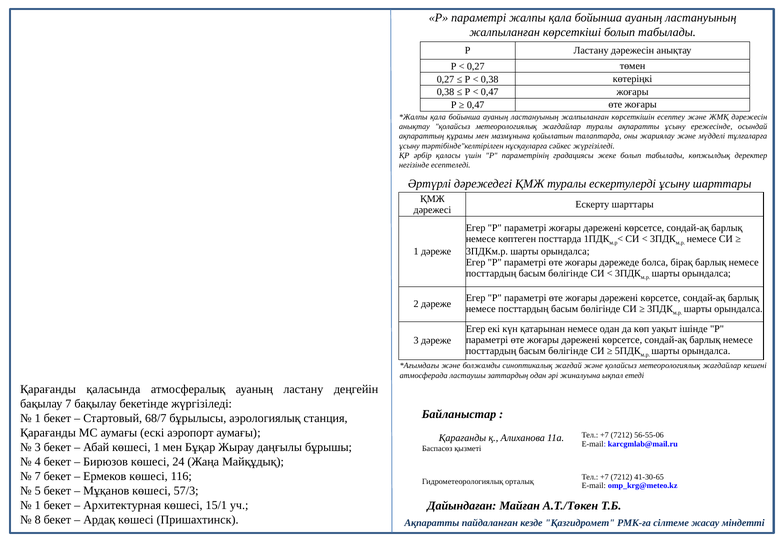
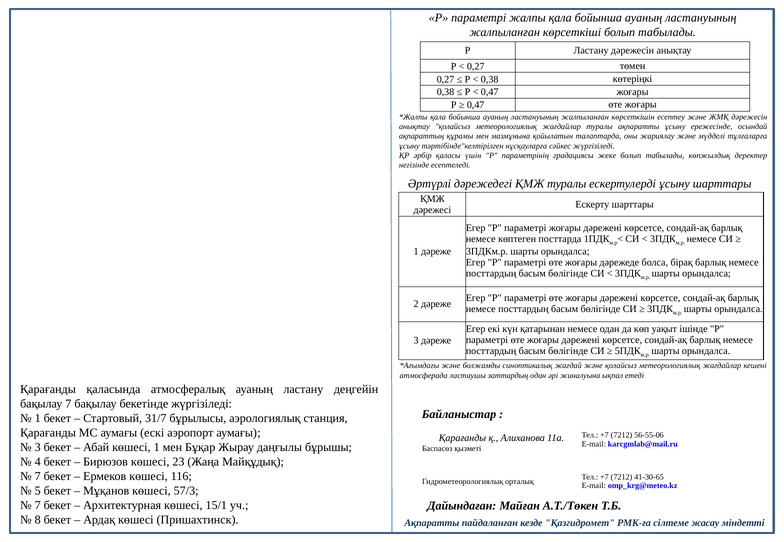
68/7: 68/7 -> 31/7 (156, 419)
24: 24 -> 23 (178, 462)
1: 1 -> 7 (38, 506)
